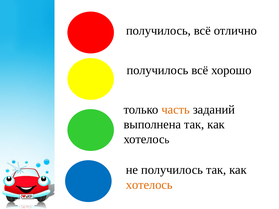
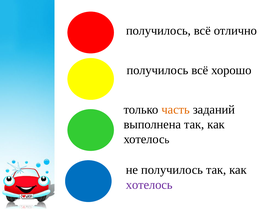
хотелось colour: orange -> purple (149, 185)
